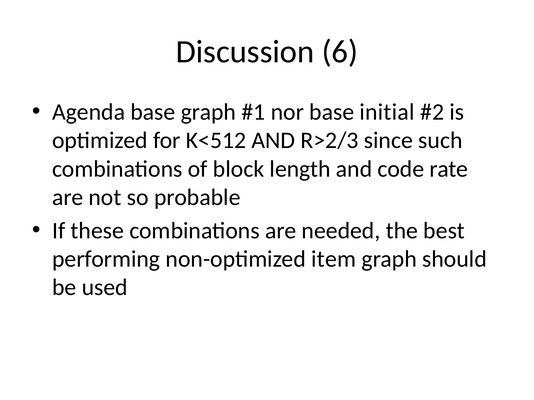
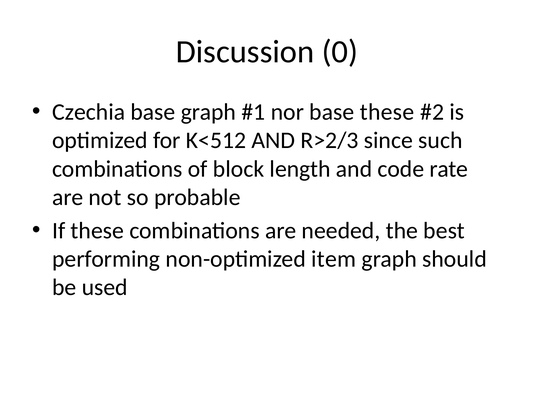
6: 6 -> 0 (340, 52)
Agenda: Agenda -> Czechia (89, 112)
base initial: initial -> these (387, 112)
